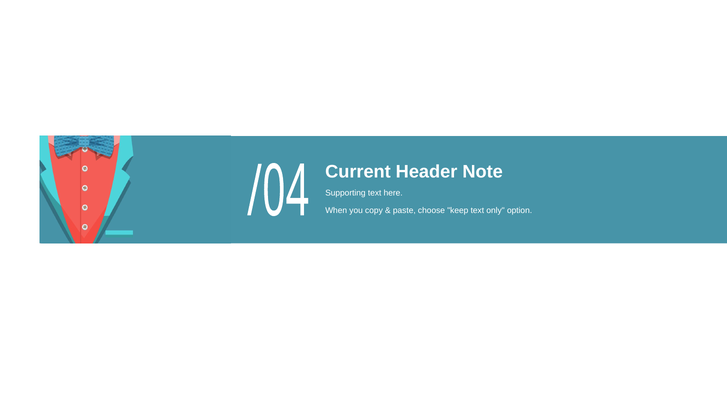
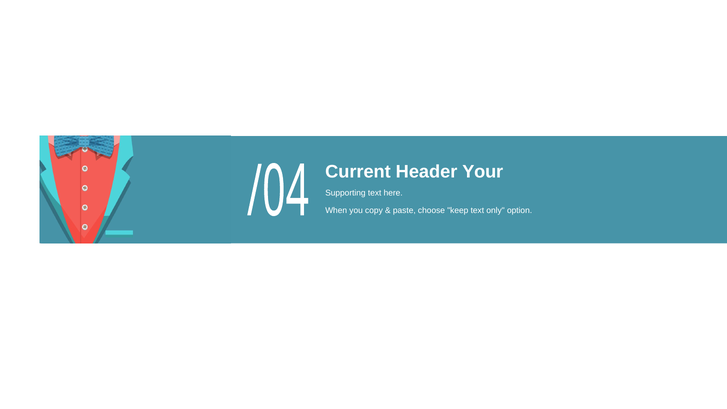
Note: Note -> Your (483, 172)
